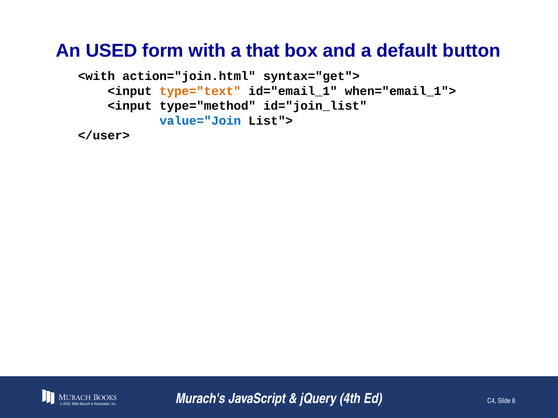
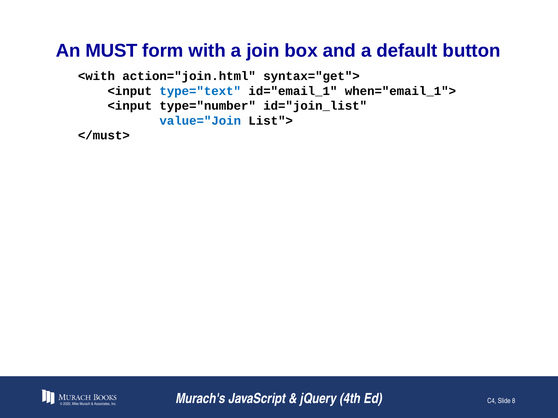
USED: USED -> MUST (112, 51)
that: that -> join (263, 51)
type="text colour: orange -> blue (200, 91)
type="method: type="method -> type="number (208, 106)
</user>: </user> -> </must> (104, 136)
